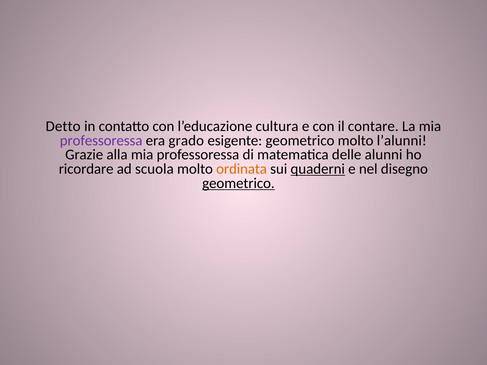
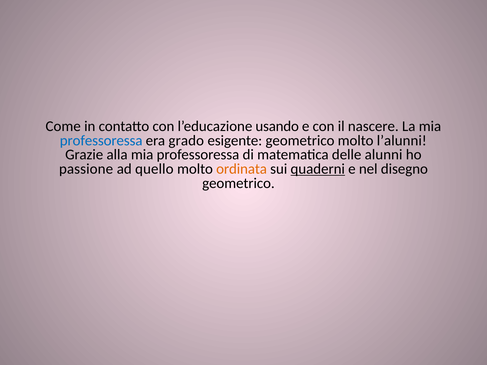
Detto: Detto -> Come (63, 126)
cultura: cultura -> usando (277, 126)
contare: contare -> nascere (373, 126)
professoressa colour: purple -> blue (101, 141)
ricordare: ricordare -> passione (86, 169)
scuola: scuola -> quello (154, 169)
geometrico underline: present -> none (238, 183)
